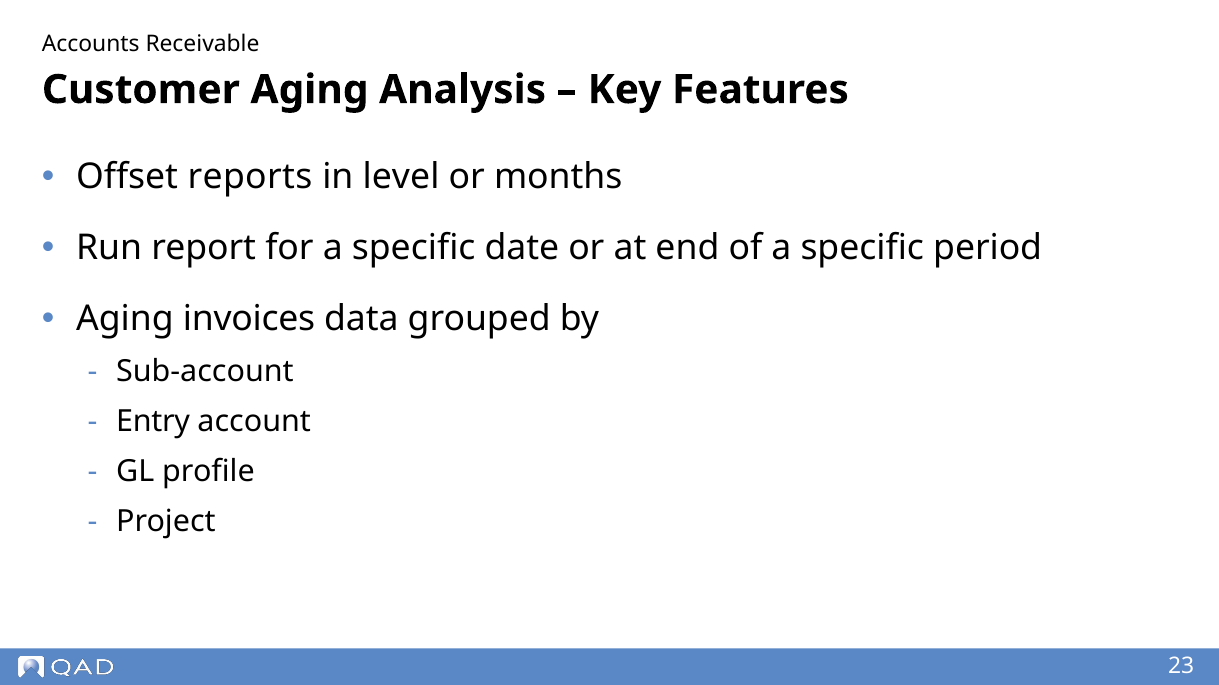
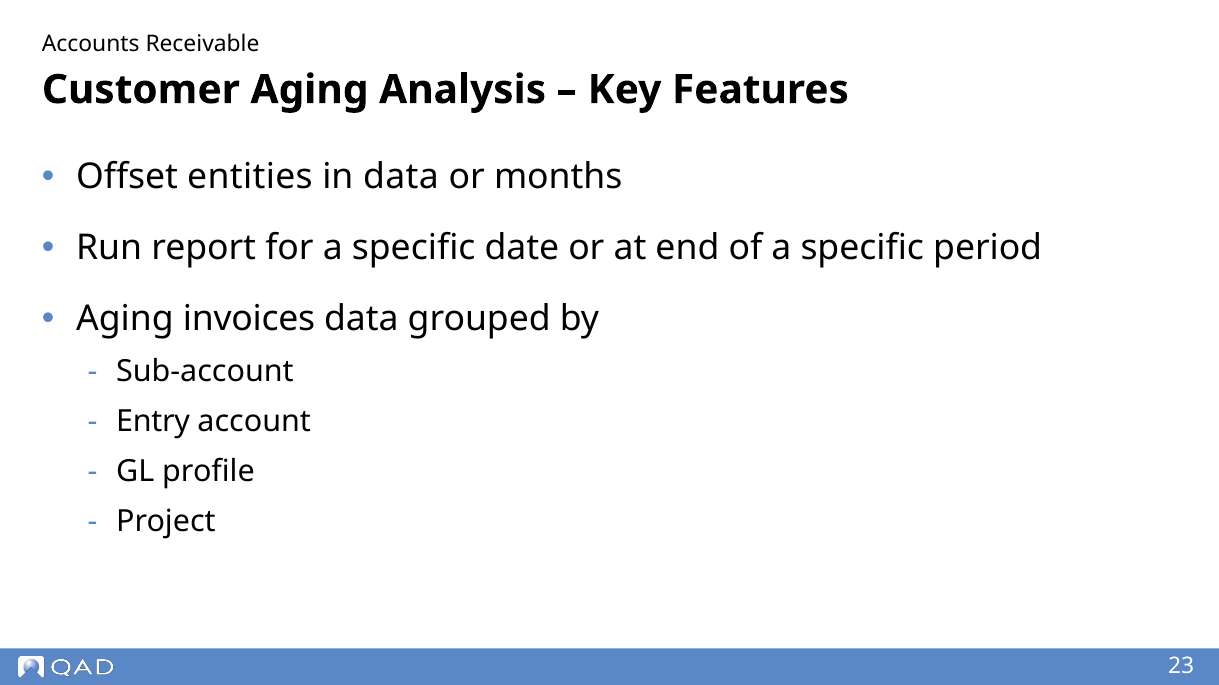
reports: reports -> entities (250, 177)
in level: level -> data (401, 177)
